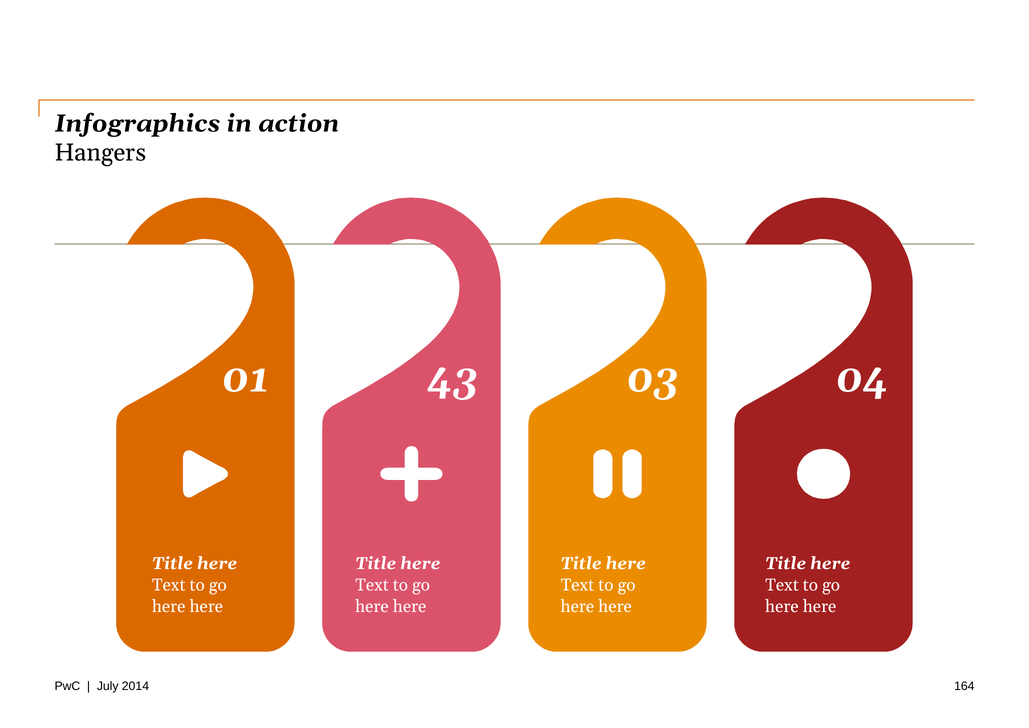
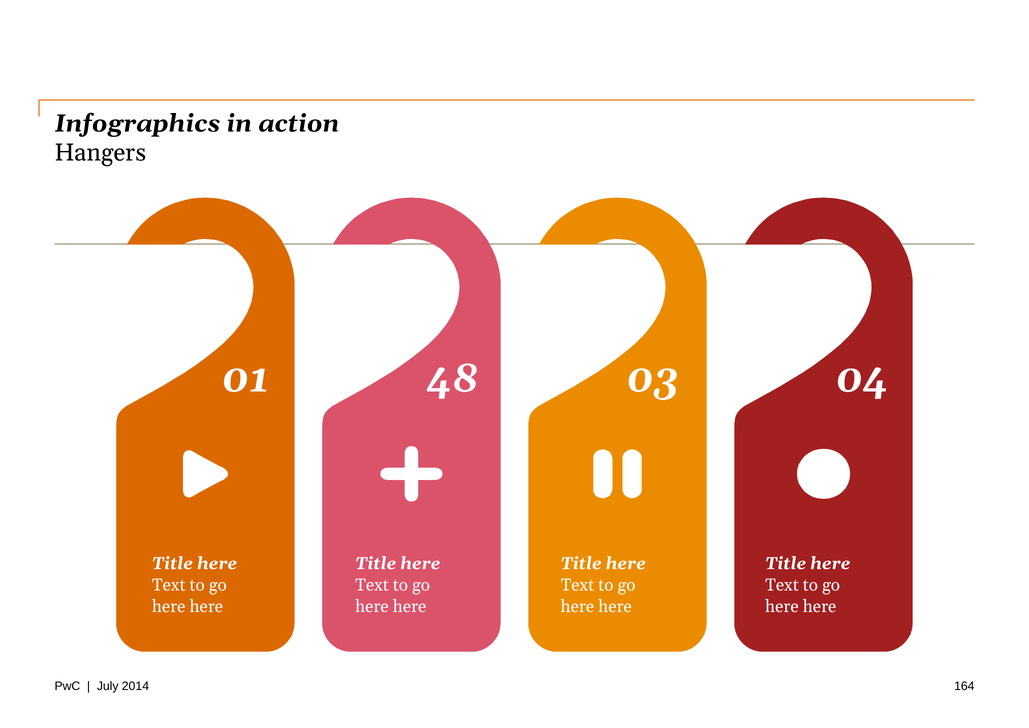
43: 43 -> 48 (452, 378)
